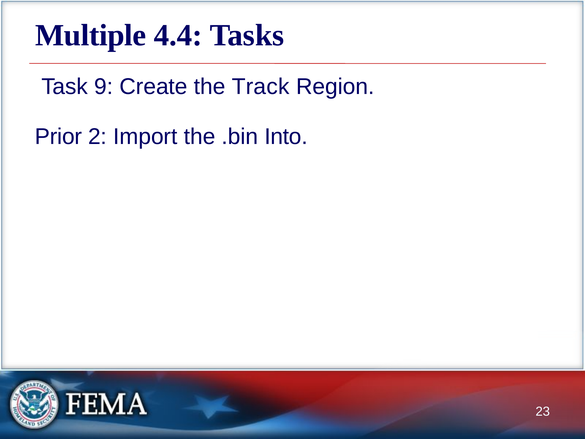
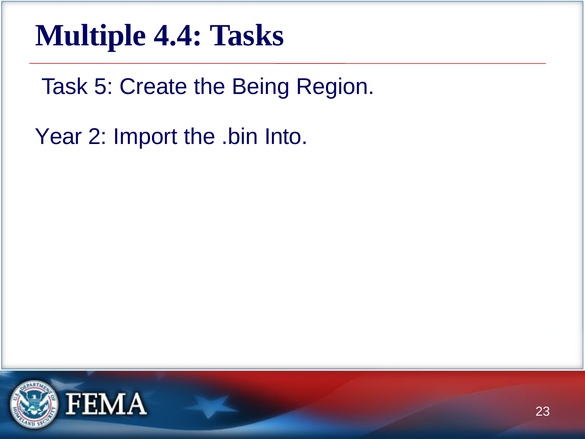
9: 9 -> 5 (104, 87)
Track: Track -> Being (261, 87)
Prior: Prior -> Year (59, 137)
